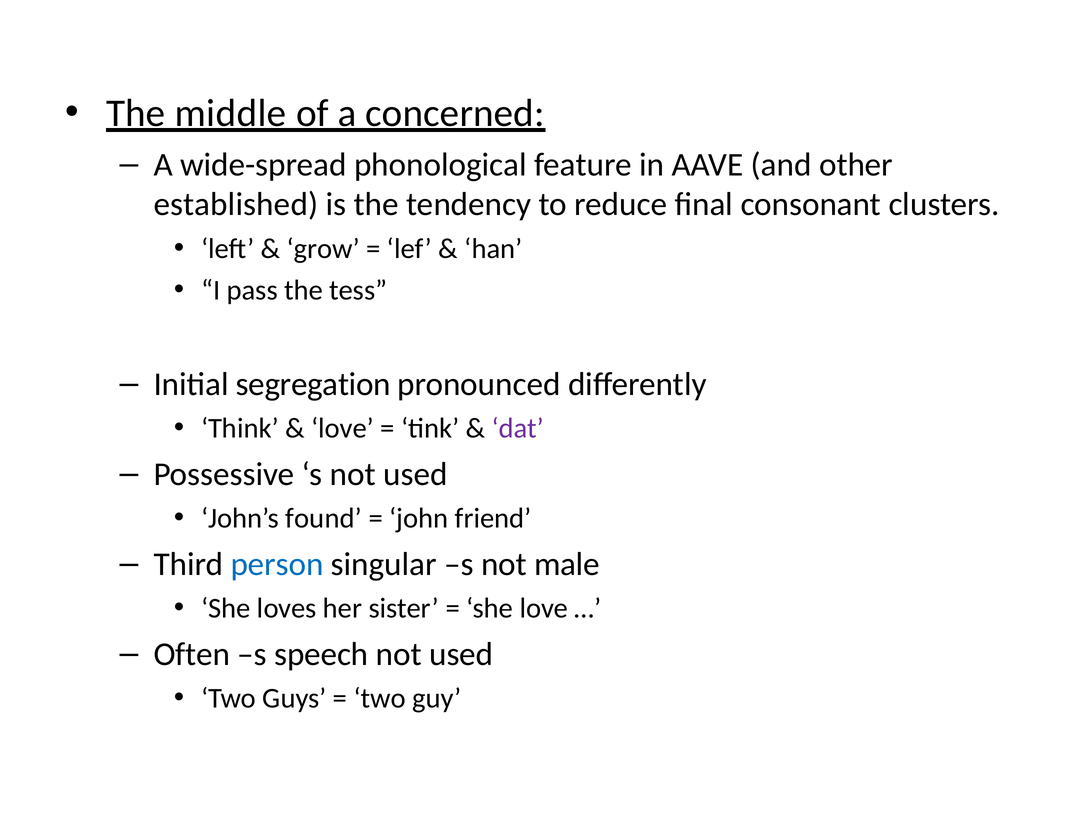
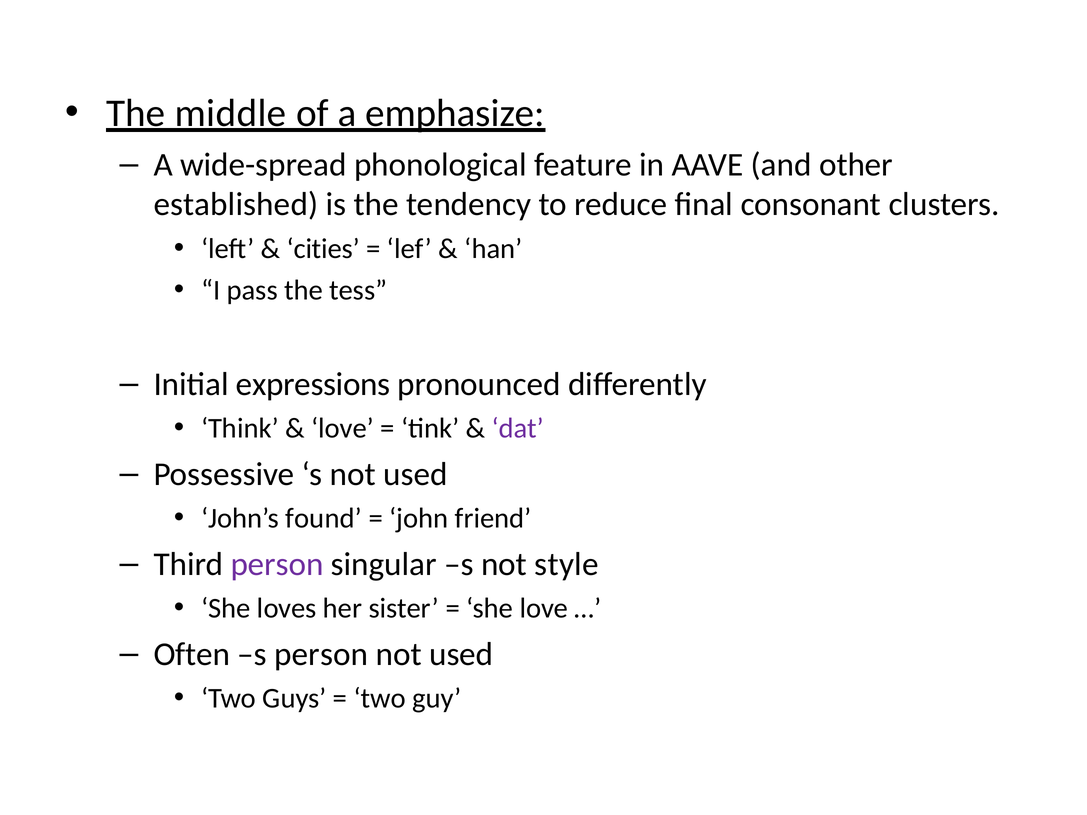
concerned: concerned -> emphasize (455, 113)
grow: grow -> cities (323, 249)
segregation: segregation -> expressions (313, 385)
person colour: blue -> purple (277, 564)
male: male -> style (567, 564)
s speech: speech -> person (321, 654)
